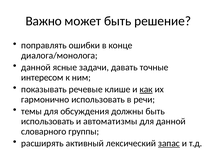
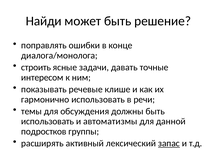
Важно: Важно -> Найди (44, 21)
данной: данной -> строить (36, 67)
как underline: present -> none (146, 89)
словарного: словарного -> подростков (44, 131)
